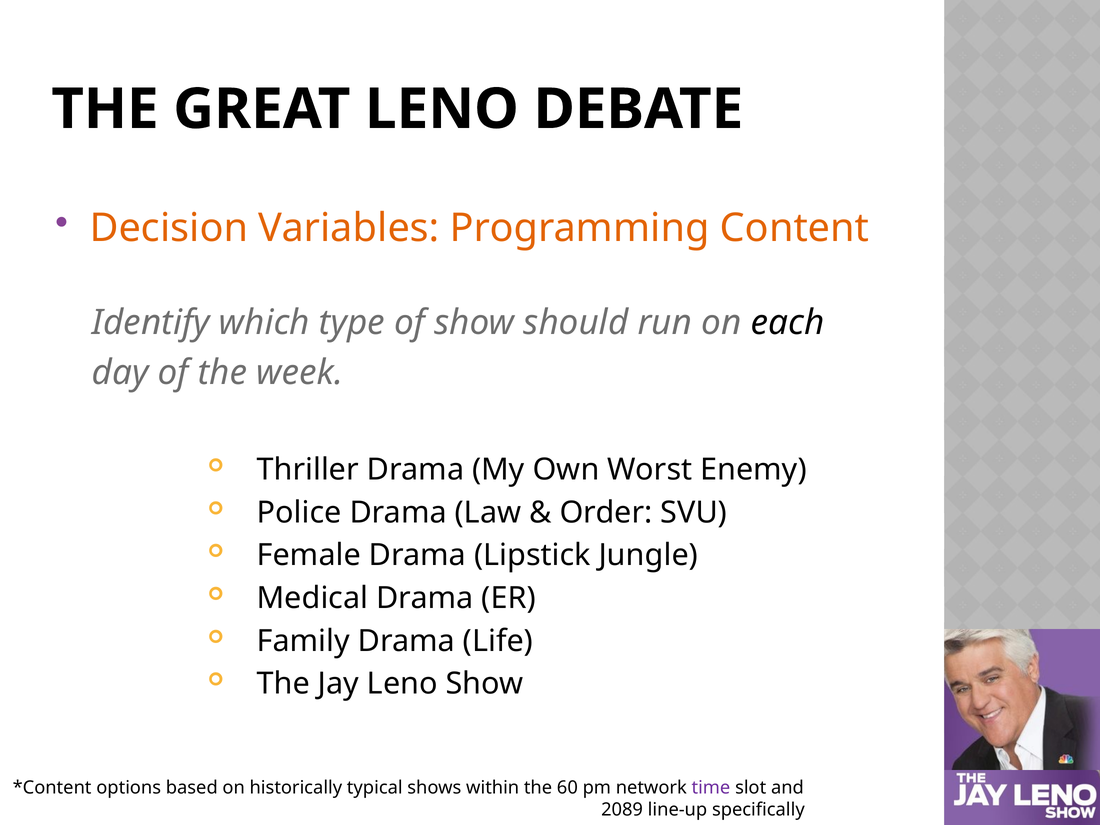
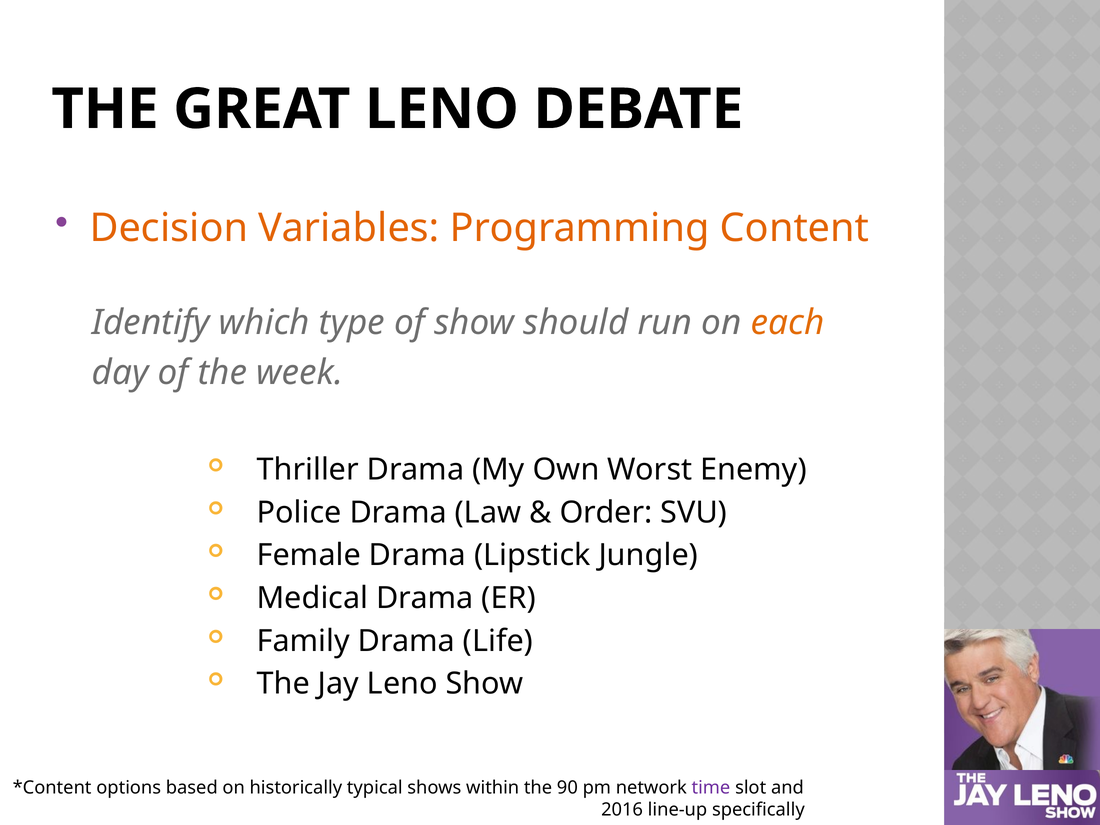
each colour: black -> orange (788, 323)
60: 60 -> 90 (567, 788)
2089: 2089 -> 2016 (622, 810)
